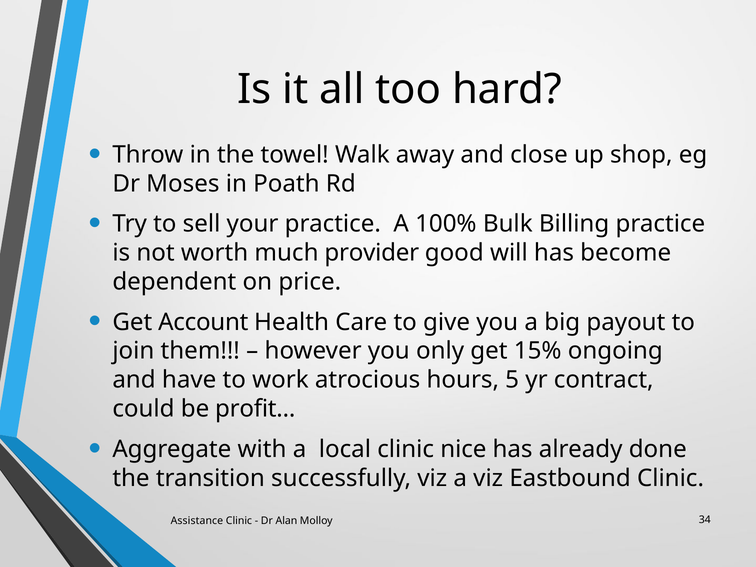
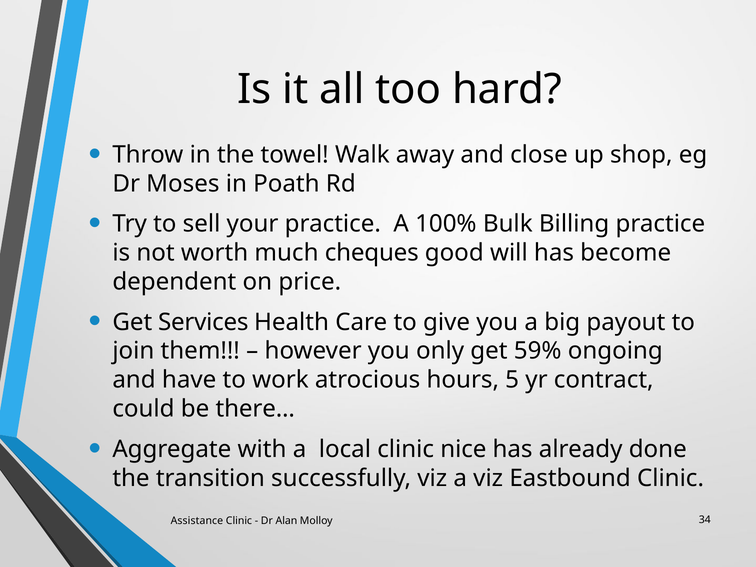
provider: provider -> cheques (372, 253)
Account: Account -> Services (203, 322)
15%: 15% -> 59% (538, 351)
profit…: profit… -> there… (255, 409)
